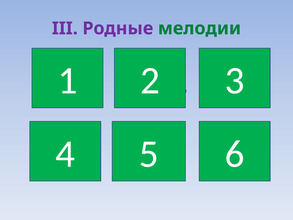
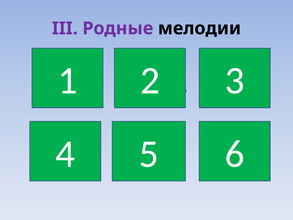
мелодии colour: green -> black (199, 28)
